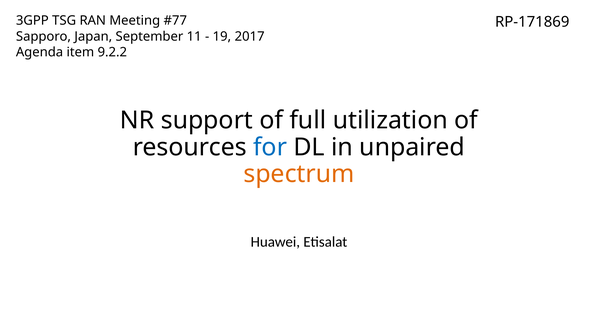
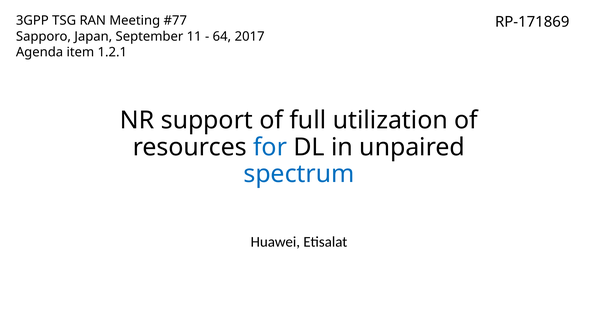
19: 19 -> 64 (222, 36)
9.2.2: 9.2.2 -> 1.2.1 (112, 52)
spectrum colour: orange -> blue (299, 174)
